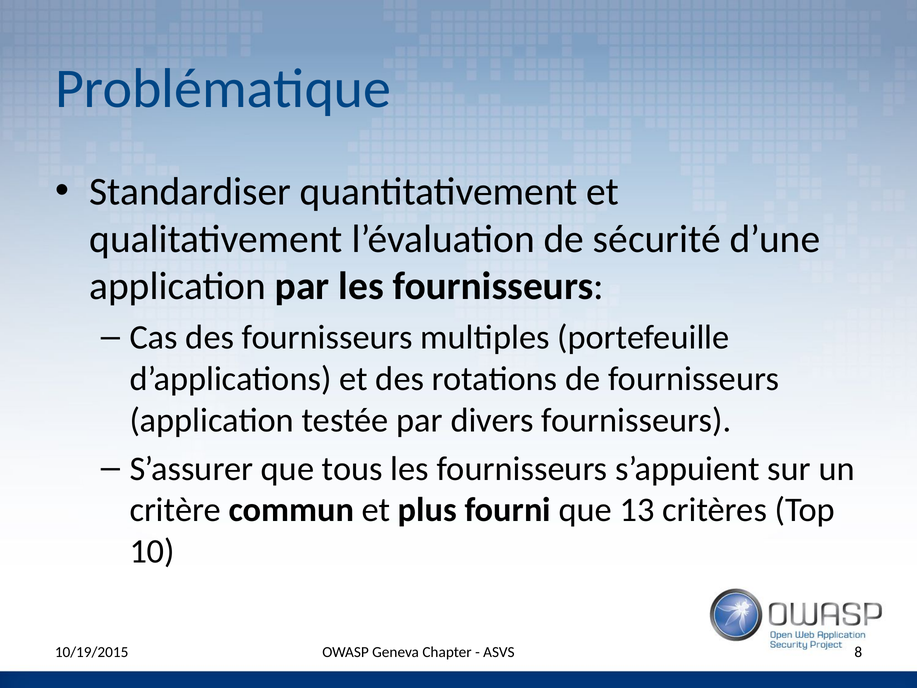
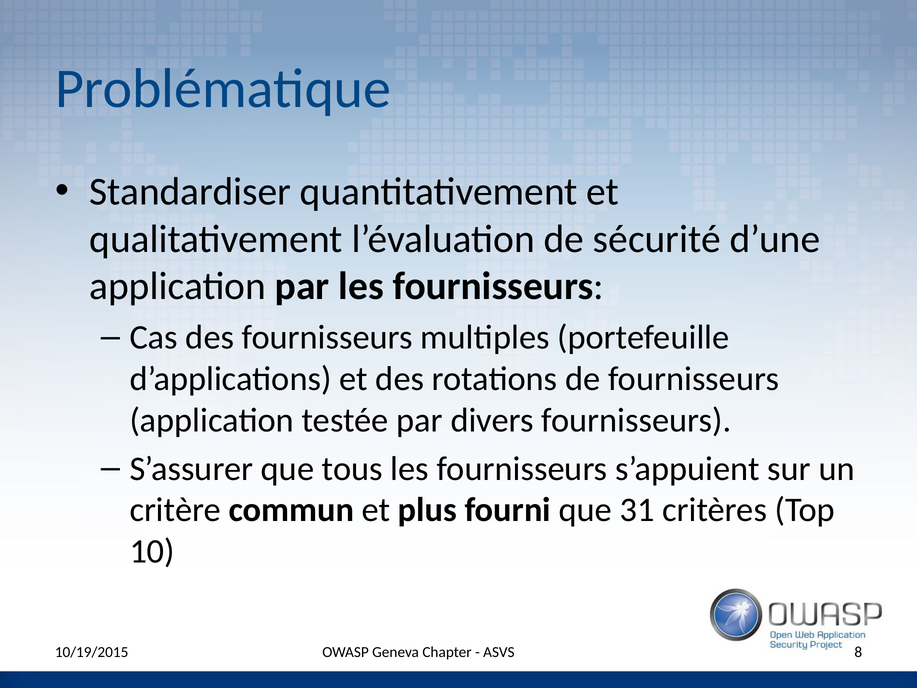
13: 13 -> 31 (637, 510)
